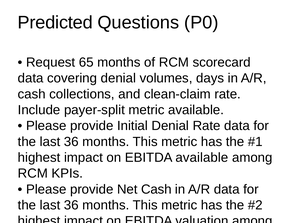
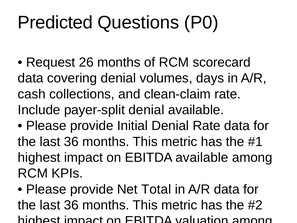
65: 65 -> 26 (86, 62)
payer-split metric: metric -> denial (146, 110)
Net Cash: Cash -> Total (156, 189)
